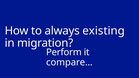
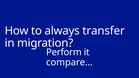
existing: existing -> transfer (104, 31)
